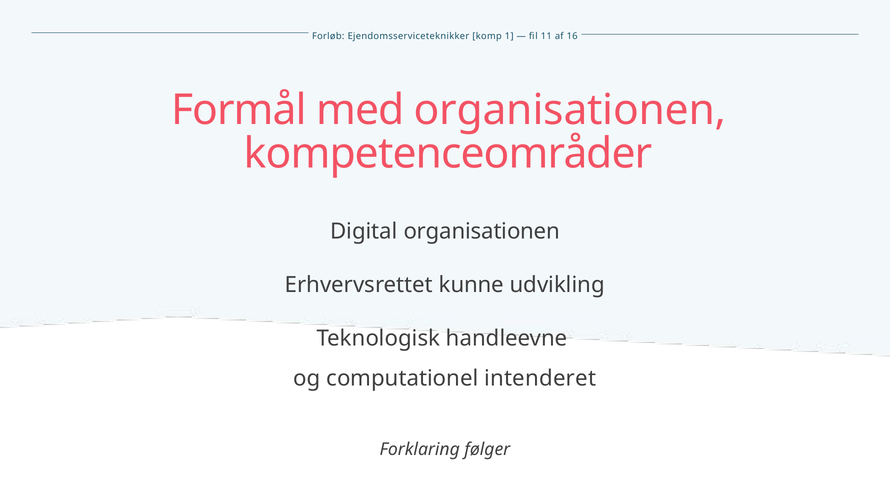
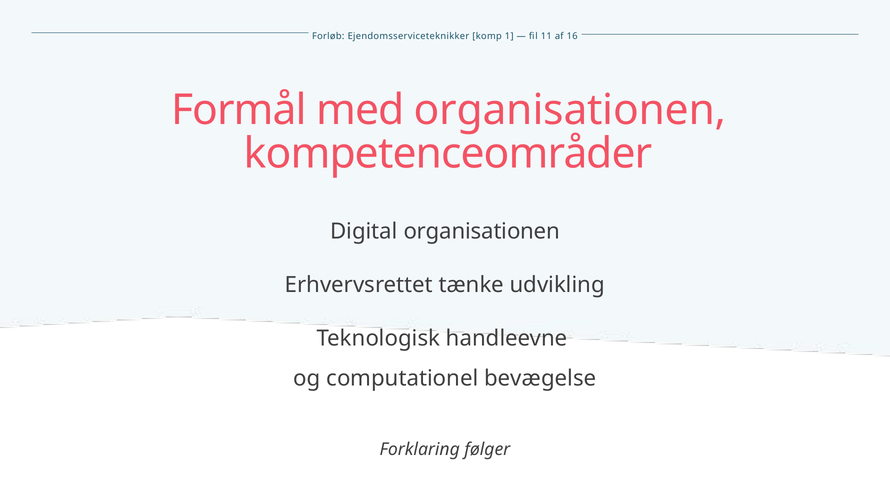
kunne: kunne -> tænke (471, 285)
intenderet: intenderet -> bevægelse (540, 378)
